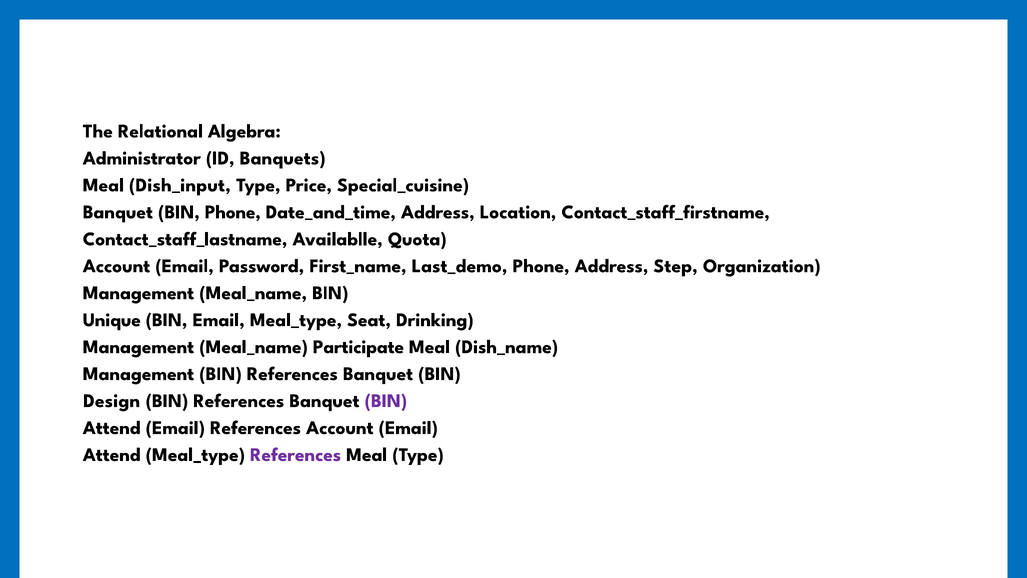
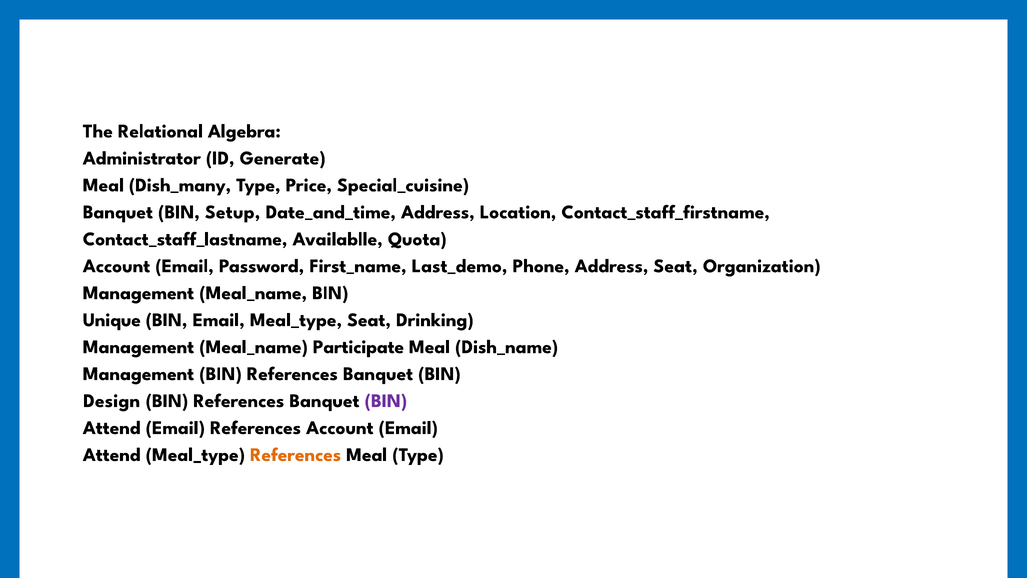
Banquets: Banquets -> Generate (283, 158)
Dish_input: Dish_input -> Dish_many (180, 185)
BIN Phone: Phone -> Setup (233, 212)
Address Step: Step -> Seat (676, 266)
References colour: purple -> orange (296, 454)
